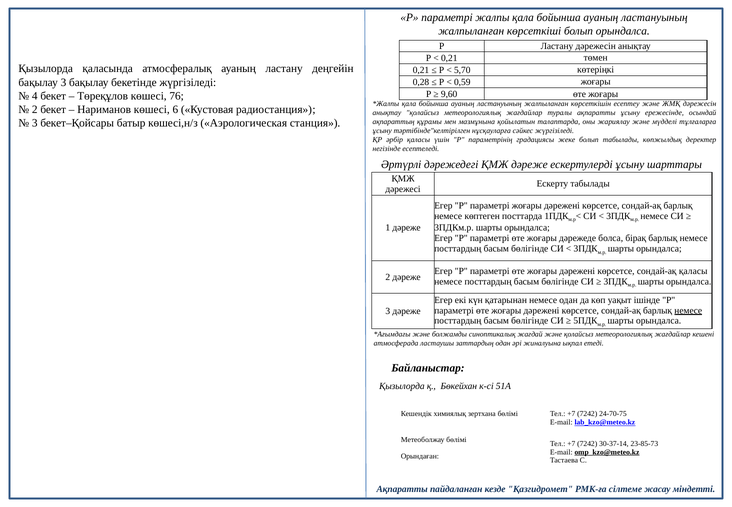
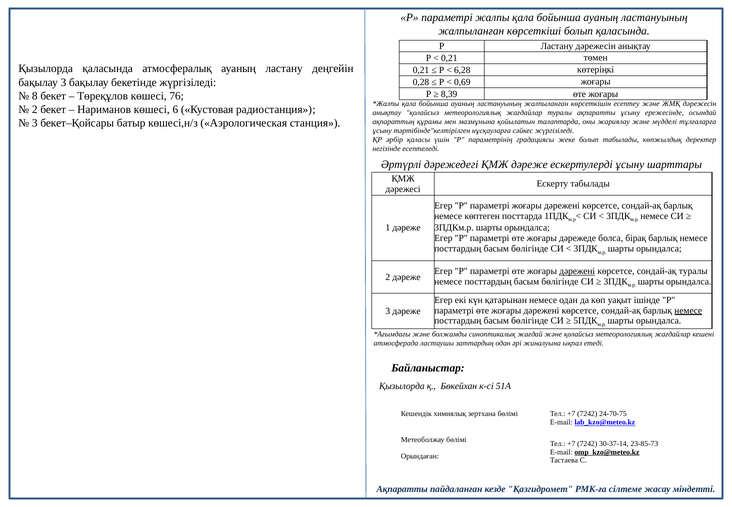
болып орындалса: орындалса -> қаласында (623, 31)
5,70: 5,70 -> 6,28 (462, 70)
0,59: 0,59 -> 0,69 (462, 82)
9,60: 9,60 -> 8,39 (449, 94)
4: 4 -> 8 (35, 96)
дәрежені underline: none -> present (577, 271)
сондай-ақ қаласы: қаласы -> туралы (693, 271)
